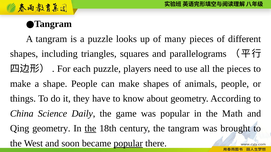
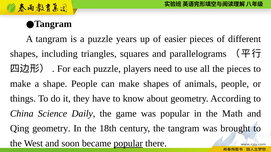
looks: looks -> years (126, 39)
many: many -> easier (175, 39)
the underline: present -> none (90, 129)
